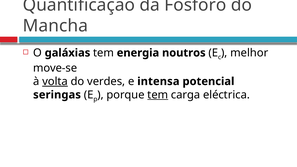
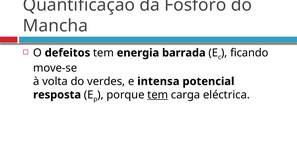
galáxias: galáxias -> defeitos (67, 53)
noutros: noutros -> barrada (184, 53)
melhor: melhor -> ficando (249, 53)
volta underline: present -> none (55, 81)
seringas: seringas -> resposta (57, 95)
